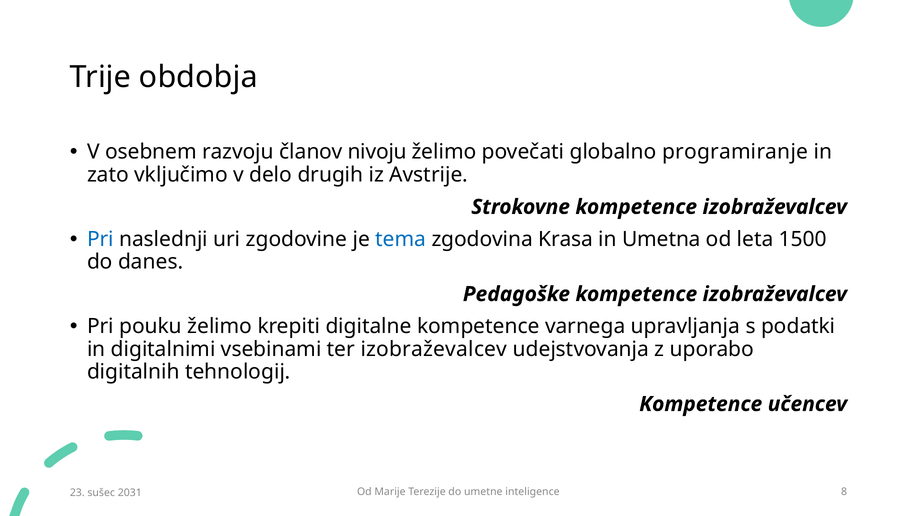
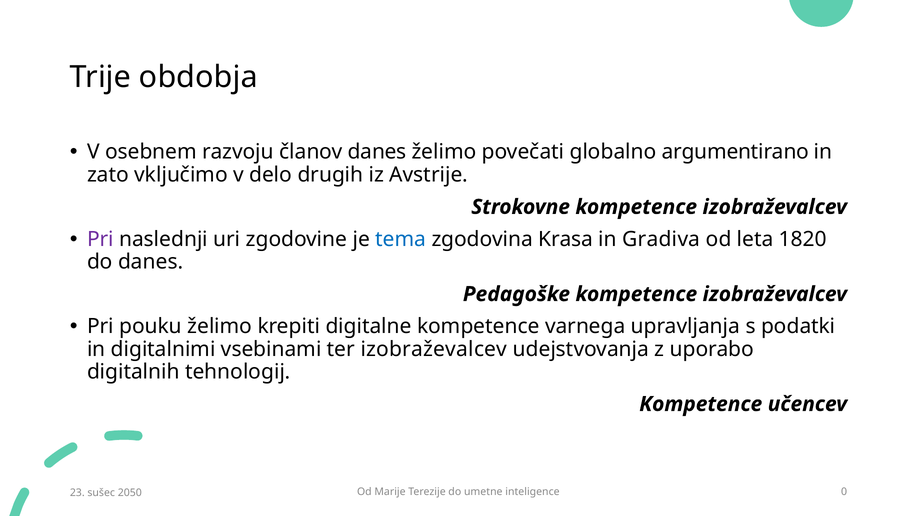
članov nivoju: nivoju -> danes (377, 152)
programiranje: programiranje -> argumentirano (735, 152)
Pri colour: blue -> purple (100, 239)
Umetna: Umetna -> Gradiva (661, 239)
1500: 1500 -> 1820 (803, 239)
8: 8 -> 0 (844, 492)
2031: 2031 -> 2050 (130, 493)
